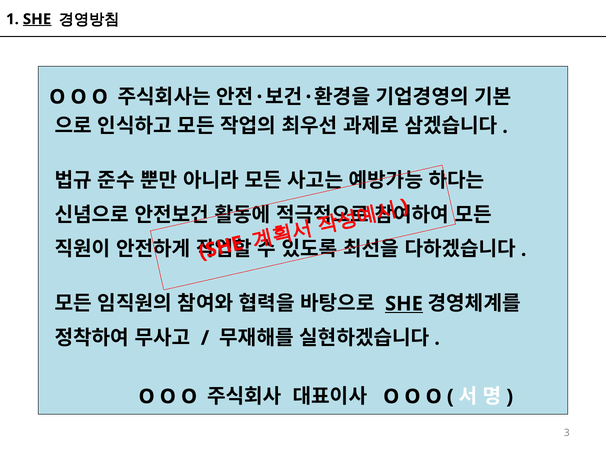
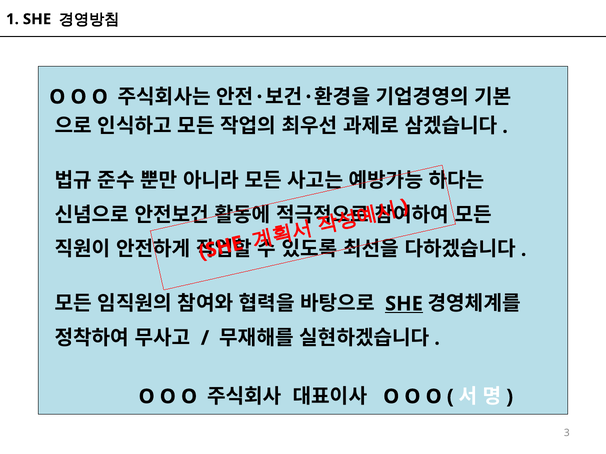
SHE underline: present -> none (37, 19)
